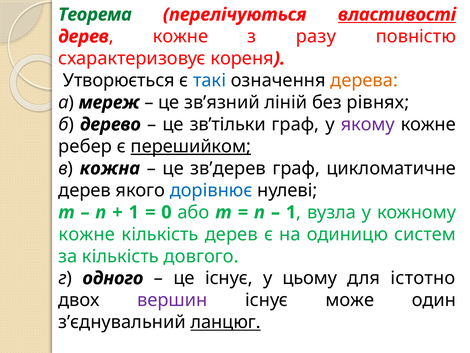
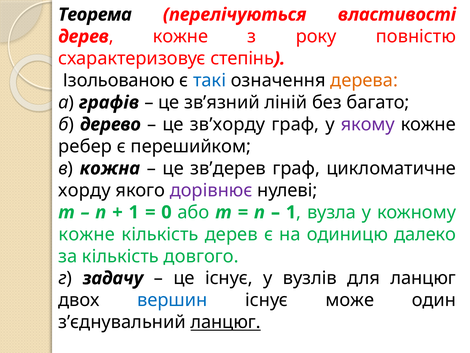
Теорема colour: green -> black (95, 15)
властивості underline: present -> none (397, 15)
разу: разу -> року (316, 36)
кореня: кореня -> степінь (242, 58)
Утворюється: Утворюється -> Ізольованою (119, 80)
мереж: мереж -> графів (109, 102)
рівнях: рівнях -> багато (378, 102)
зв’тільки: зв’тільки -> зв’хорду (228, 124)
перешийком underline: present -> none (191, 146)
дерев: дерев -> хорду (84, 190)
дорівнює colour: blue -> purple (211, 190)
систем: систем -> далеко (425, 234)
одного: одного -> задачу (113, 278)
цьому: цьому -> вузлів (310, 278)
для істотно: істотно -> ланцюг (423, 278)
вершин colour: purple -> blue (172, 300)
